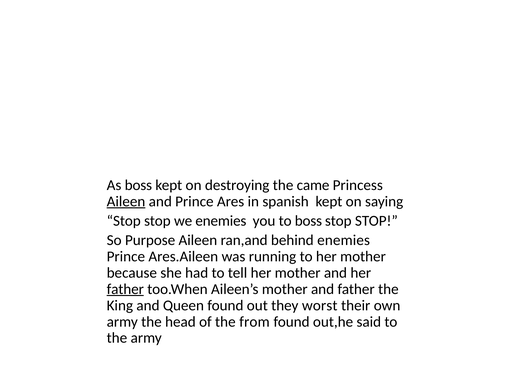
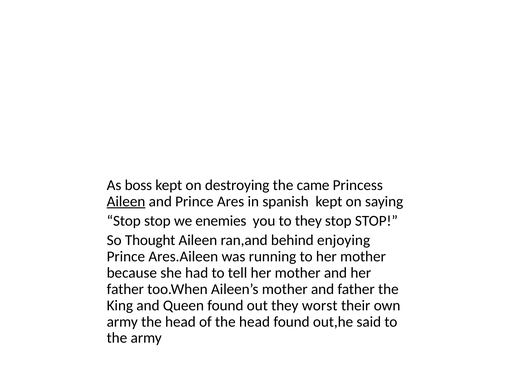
to boss: boss -> they (308, 221)
Purpose: Purpose -> Thought (150, 241)
behind enemies: enemies -> enjoying (344, 241)
father underline: present -> none (125, 289)
of the from: from -> head (255, 322)
